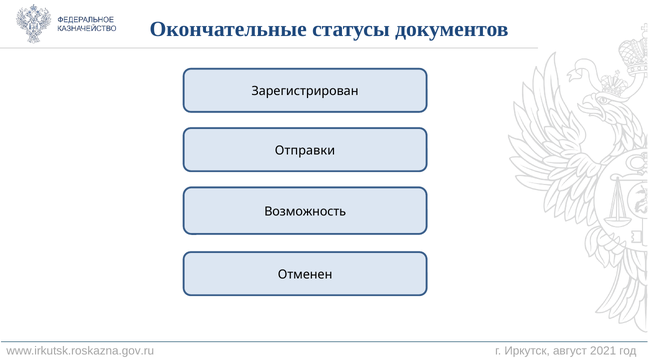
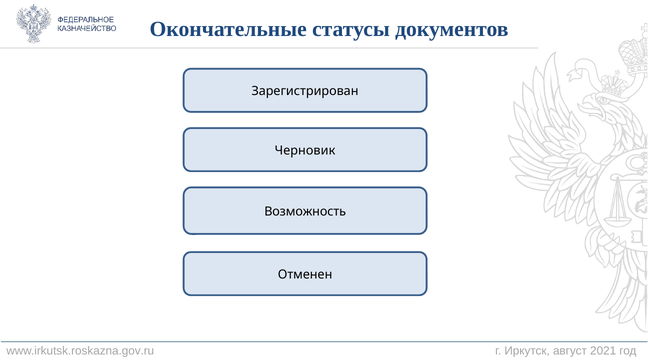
Отправки: Отправки -> Черновик (305, 151)
